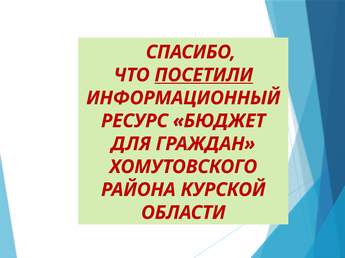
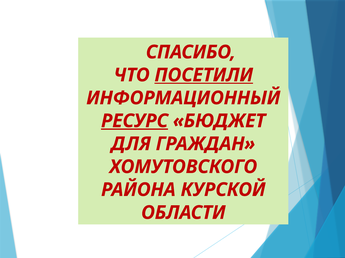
РЕСУРС underline: none -> present (135, 121)
